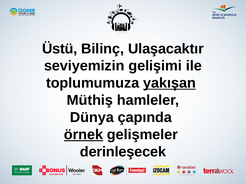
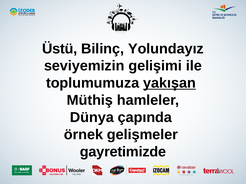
Ulaşacaktır: Ulaşacaktır -> Yolundayız (166, 49)
örnek underline: present -> none (83, 135)
derinleşecek: derinleşecek -> gayretimizde (123, 152)
